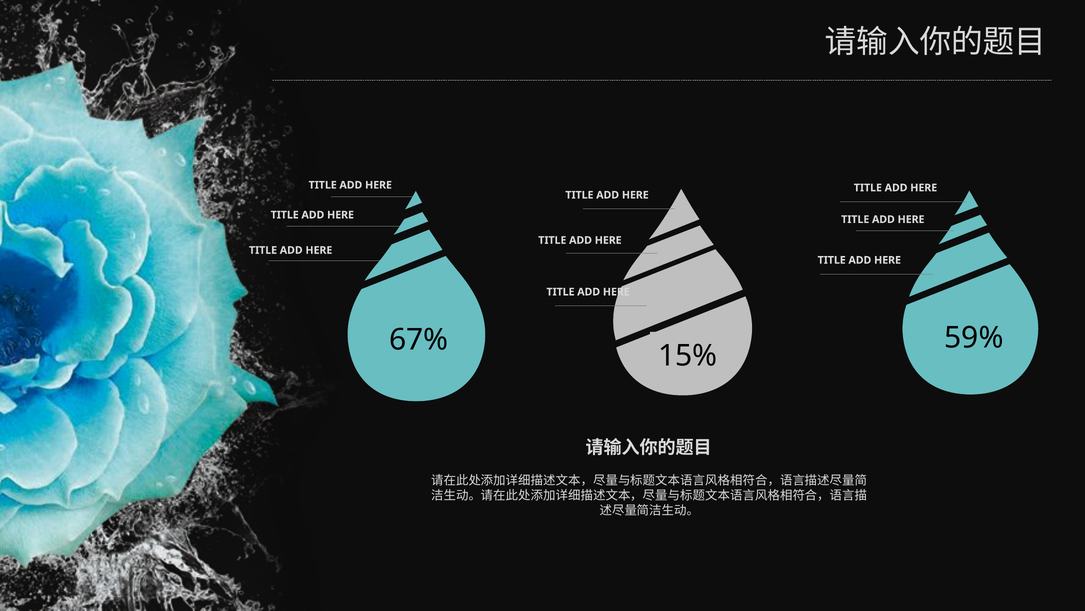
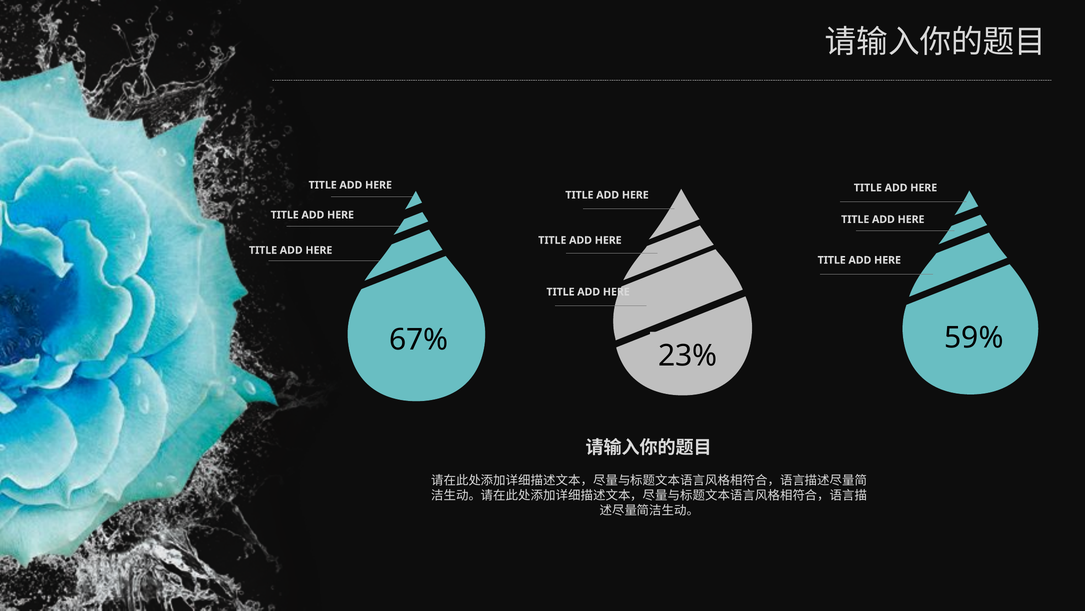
15%: 15% -> 23% (688, 356)
